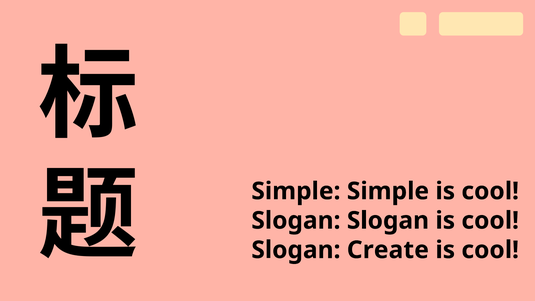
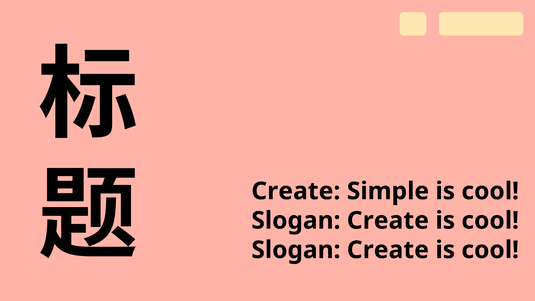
Simple: Simple -> Create (296, 191)
Slogan: Slogan -> Create (388, 221)
